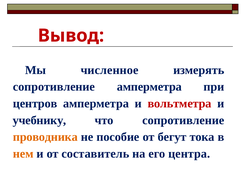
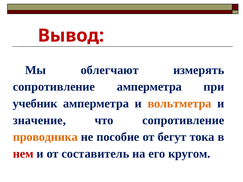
численное: численное -> облегчают (110, 70)
центров: центров -> учебник (35, 104)
вольтметра colour: red -> orange (180, 104)
учебнику: учебнику -> значение (39, 120)
нем colour: orange -> red (23, 154)
центра: центра -> кругом (189, 154)
